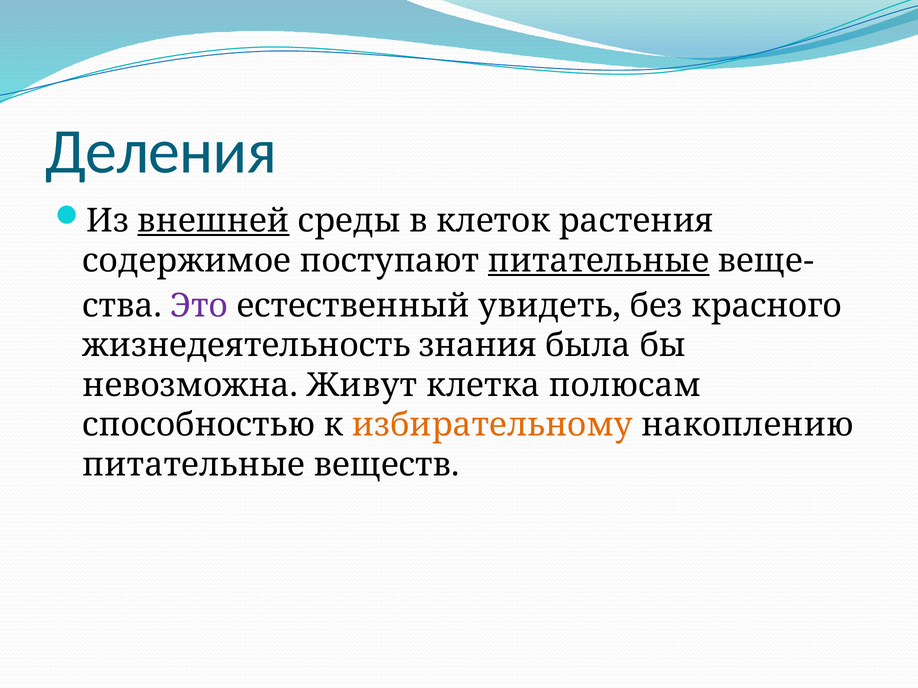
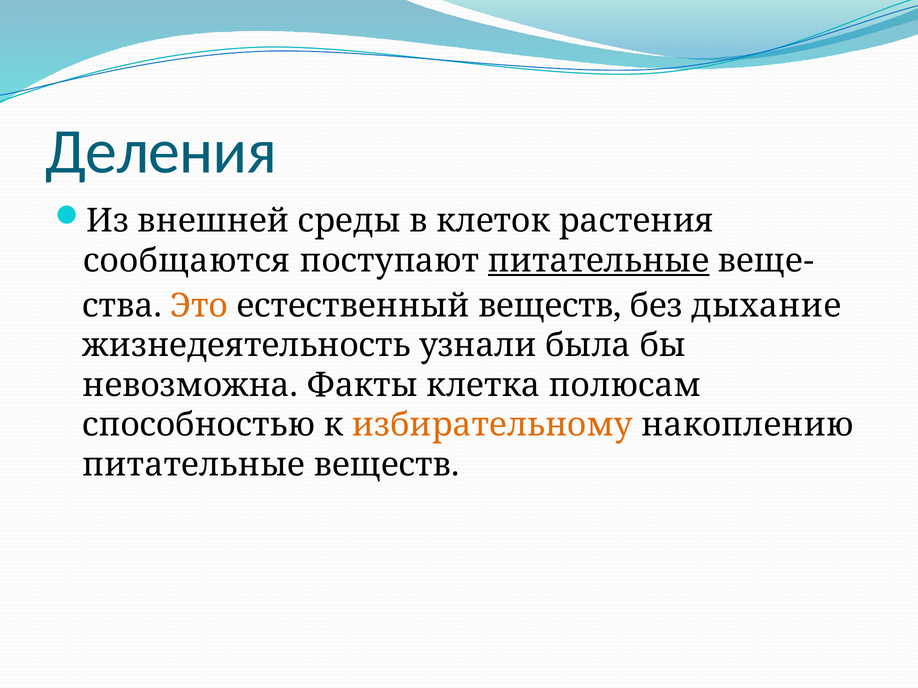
внешней underline: present -> none (213, 221)
содержимое: содержимое -> сообщаются (187, 261)
Это colour: purple -> orange (199, 306)
естественный увидеть: увидеть -> веществ (550, 306)
красного: красного -> дыхание (766, 306)
знания: знания -> узнали (478, 346)
Живут: Живут -> Факты (362, 386)
